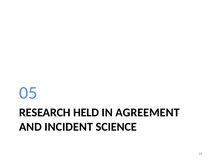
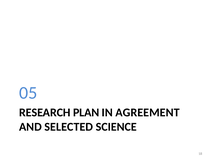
HELD: HELD -> PLAN (86, 113)
INCIDENT: INCIDENT -> SELECTED (69, 127)
